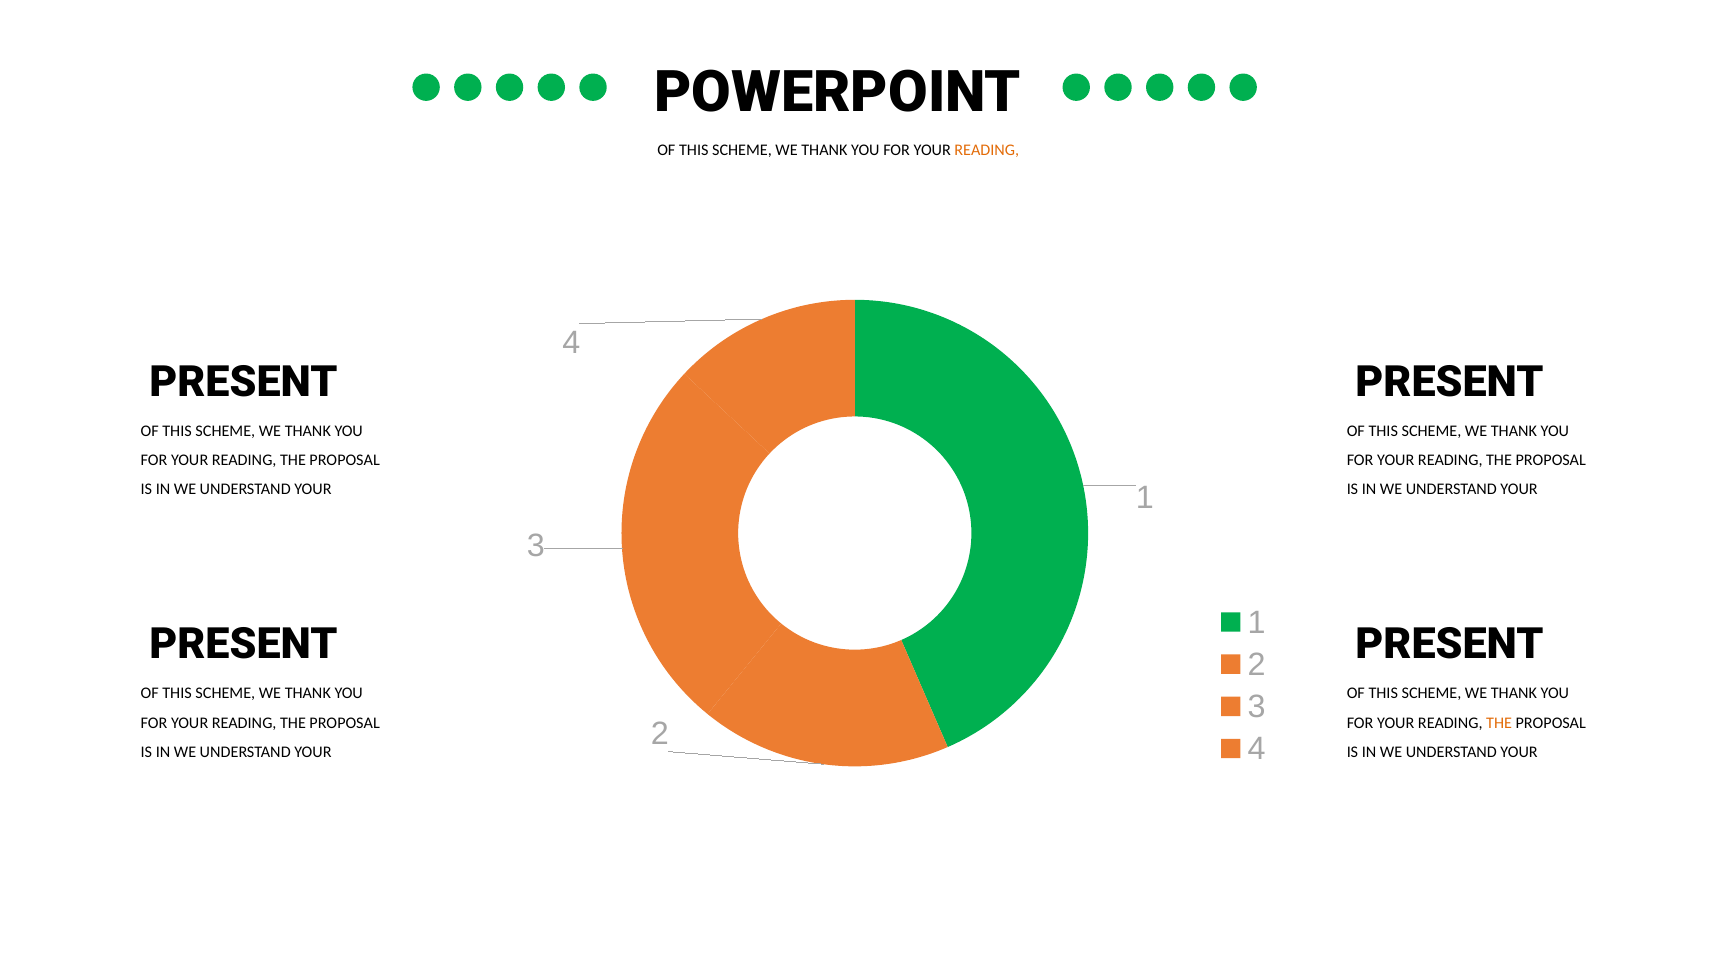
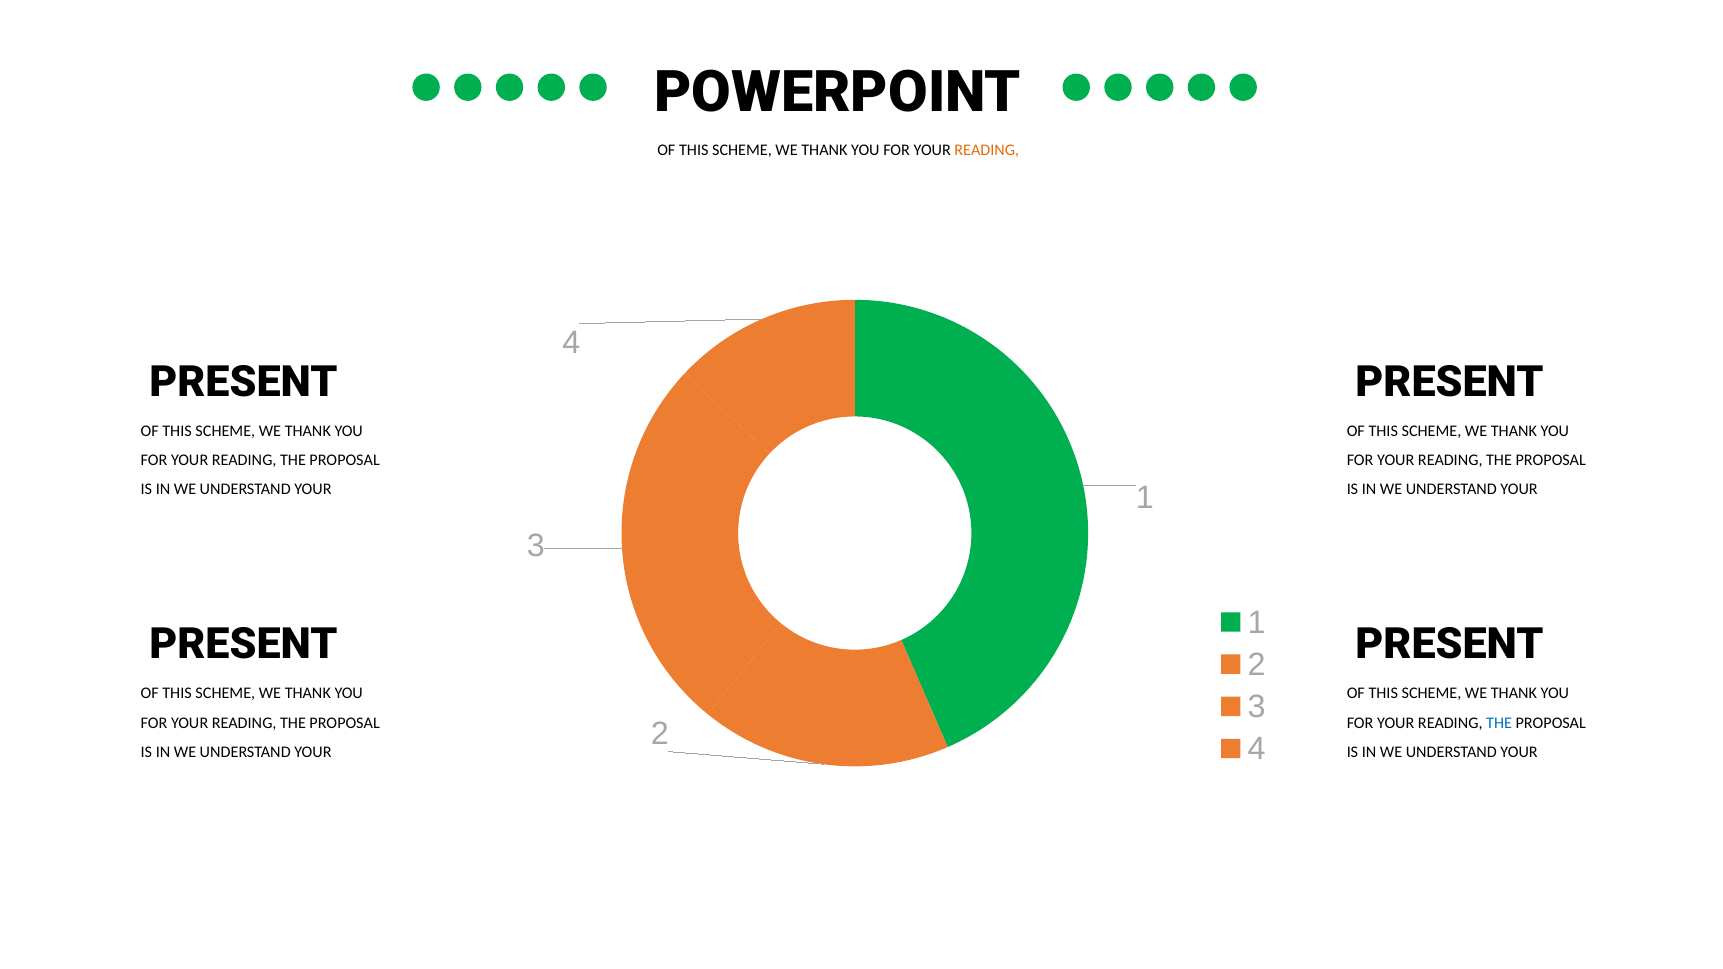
THE colour: orange -> blue (1499, 723)
